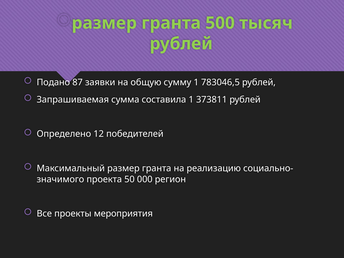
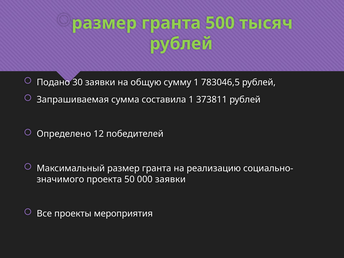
87: 87 -> 30 (78, 82)
000 регион: регион -> заявки (170, 179)
